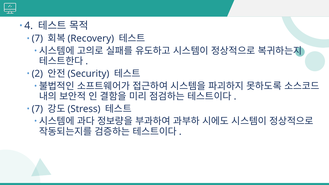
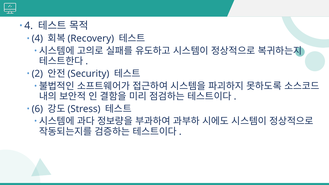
7: 7 -> 4 (37, 39)
7: 7 -> 6 (37, 109)
